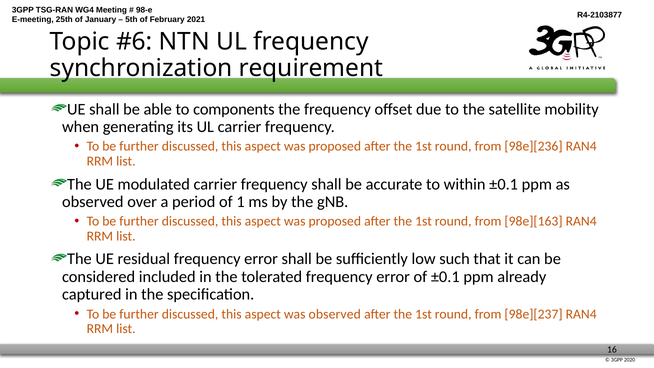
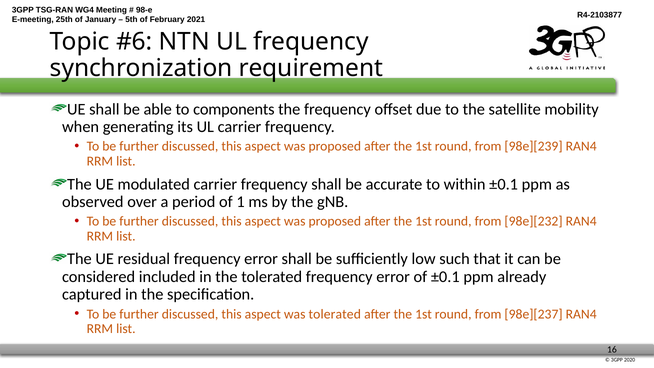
98e][236: 98e][236 -> 98e][239 (534, 146)
98e][163: 98e][163 -> 98e][232 (534, 221)
was observed: observed -> tolerated (335, 314)
